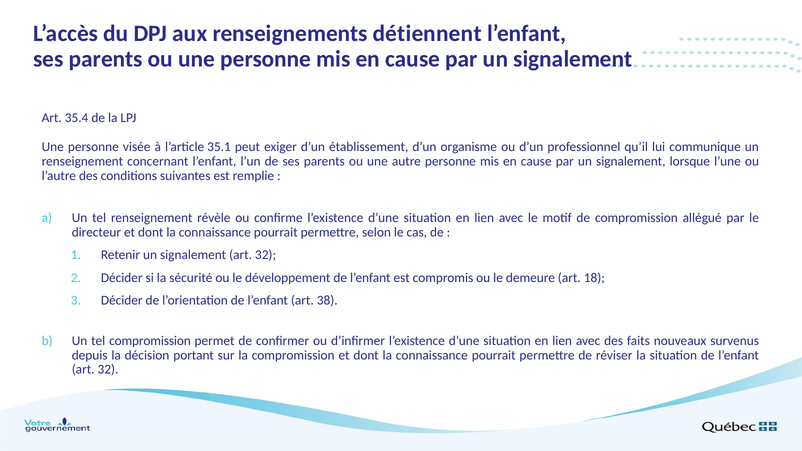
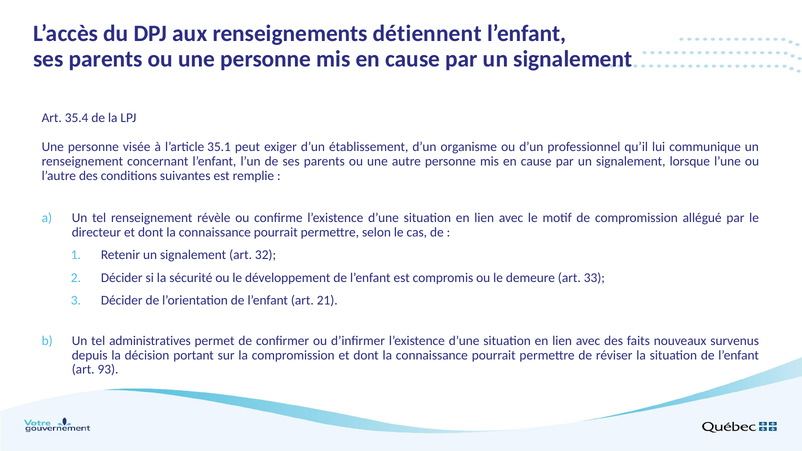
18: 18 -> 33 (594, 278)
38: 38 -> 21 (327, 301)
tel compromission: compromission -> administratives (150, 341)
32: 32 -> 93 (108, 370)
